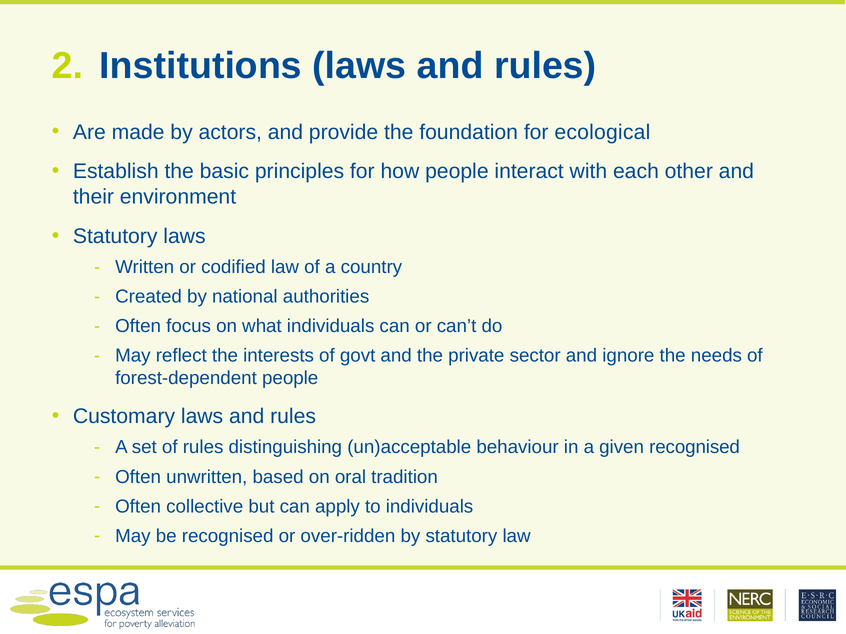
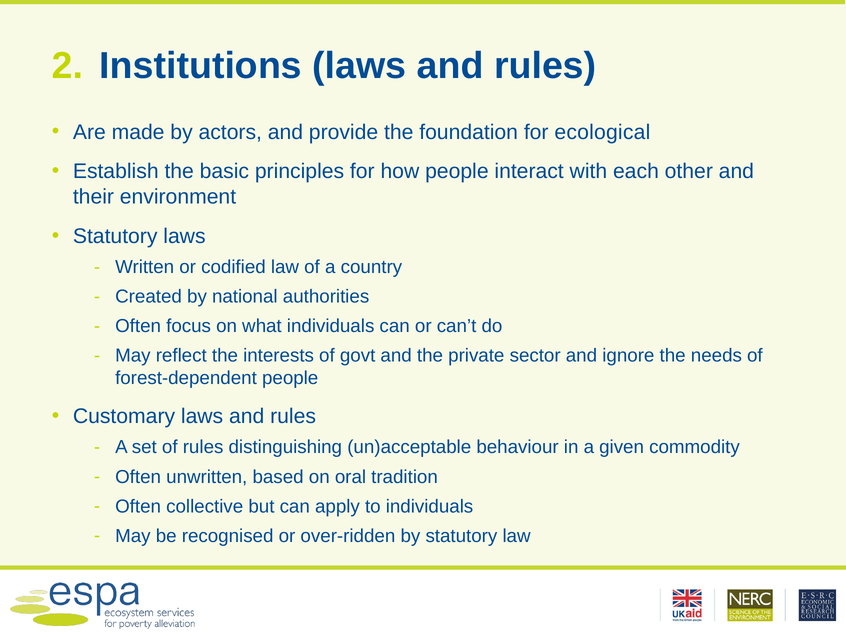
given recognised: recognised -> commodity (694, 448)
